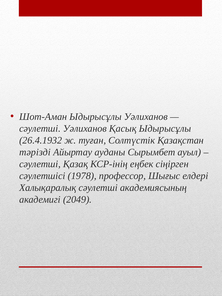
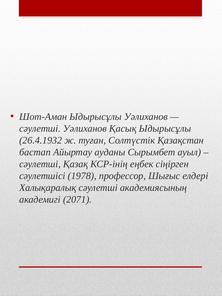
тәрiздi: тәрiздi -> бастап (35, 152)
2049: 2049 -> 2071 (77, 199)
